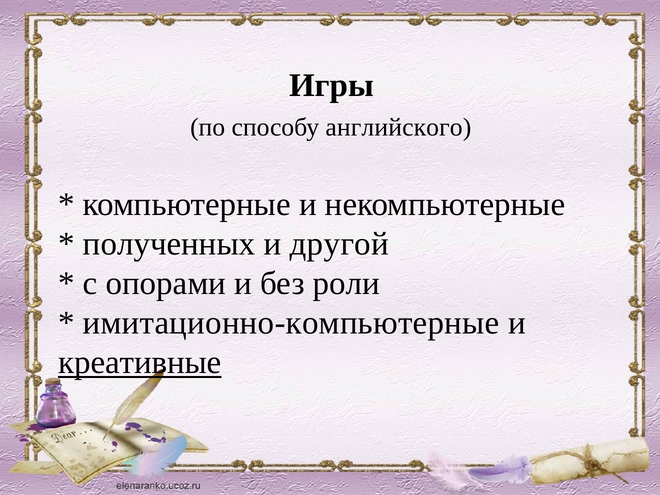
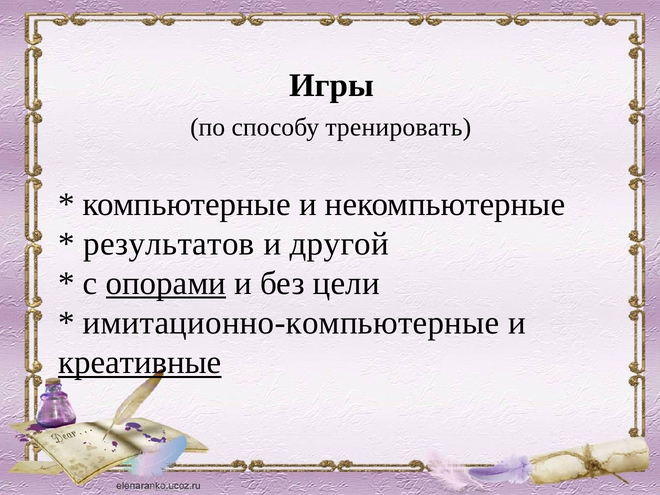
английского: английского -> тренировать (398, 127)
полученных: полученных -> результатов (169, 244)
опорами underline: none -> present (166, 283)
роли: роли -> цели (346, 283)
